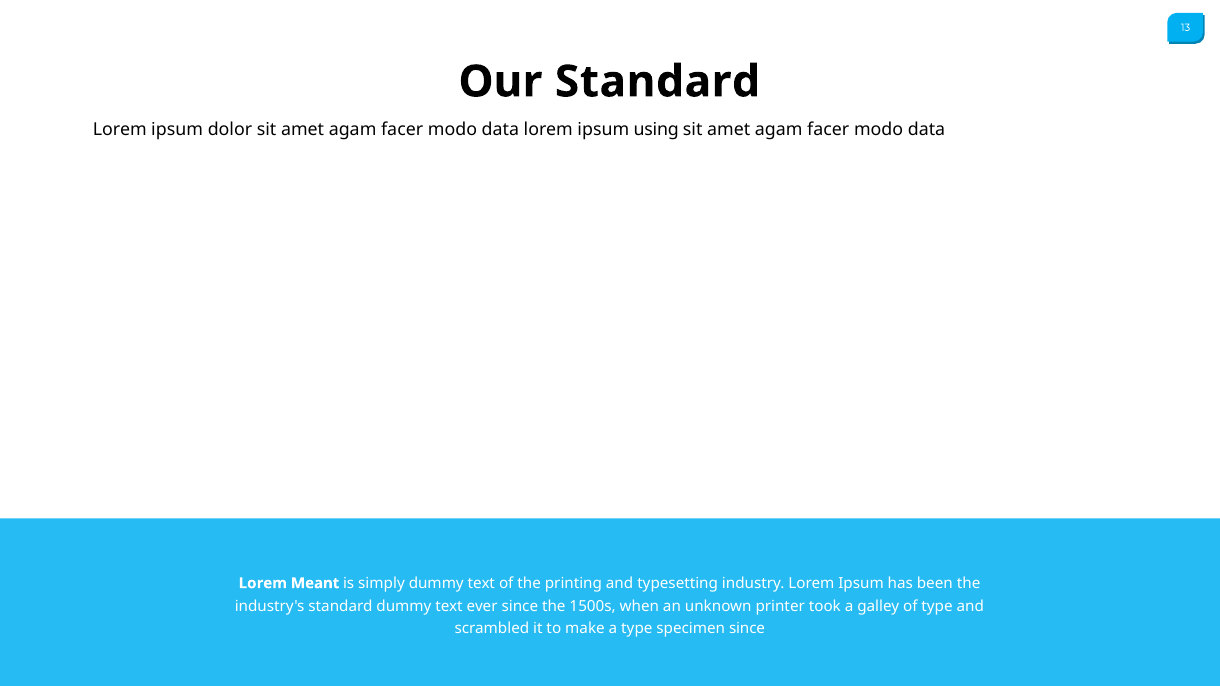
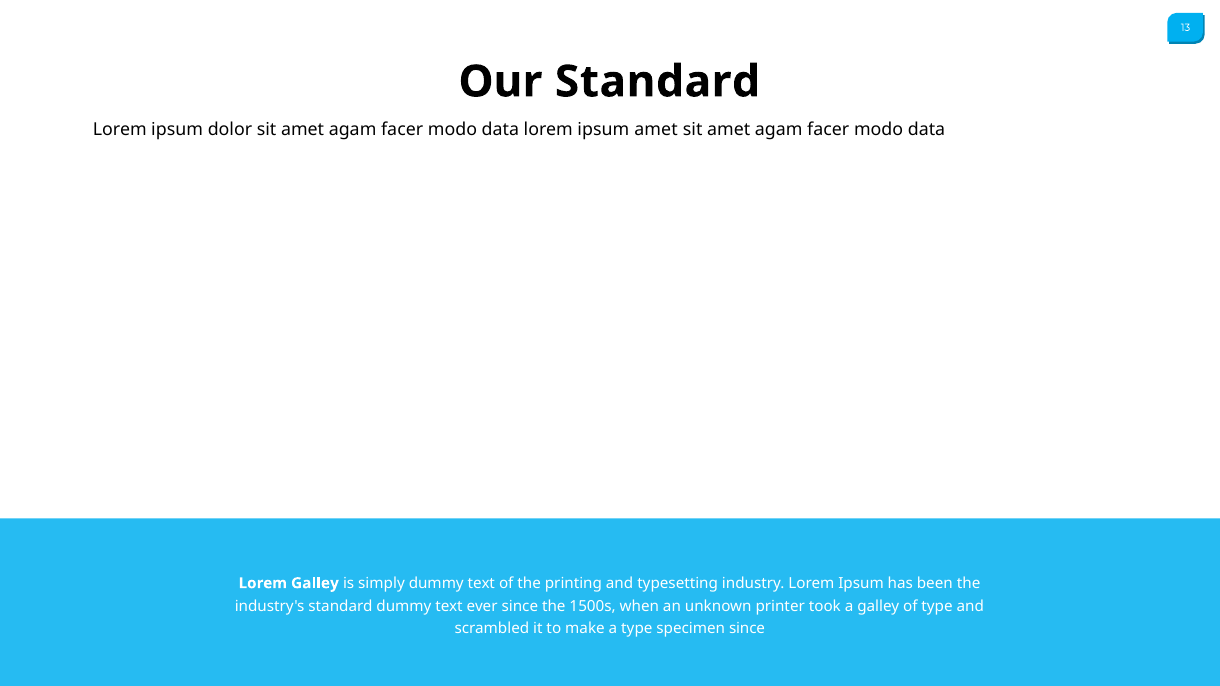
ipsum using: using -> amet (656, 130)
Lorem Meant: Meant -> Galley (315, 583)
